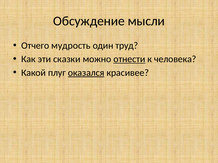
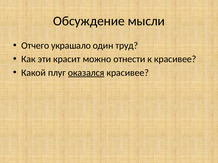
мудрость: мудрость -> украшало (71, 46)
сказки: сказки -> красит (67, 59)
отнести underline: present -> none (129, 59)
к человека: человека -> красивее (175, 59)
